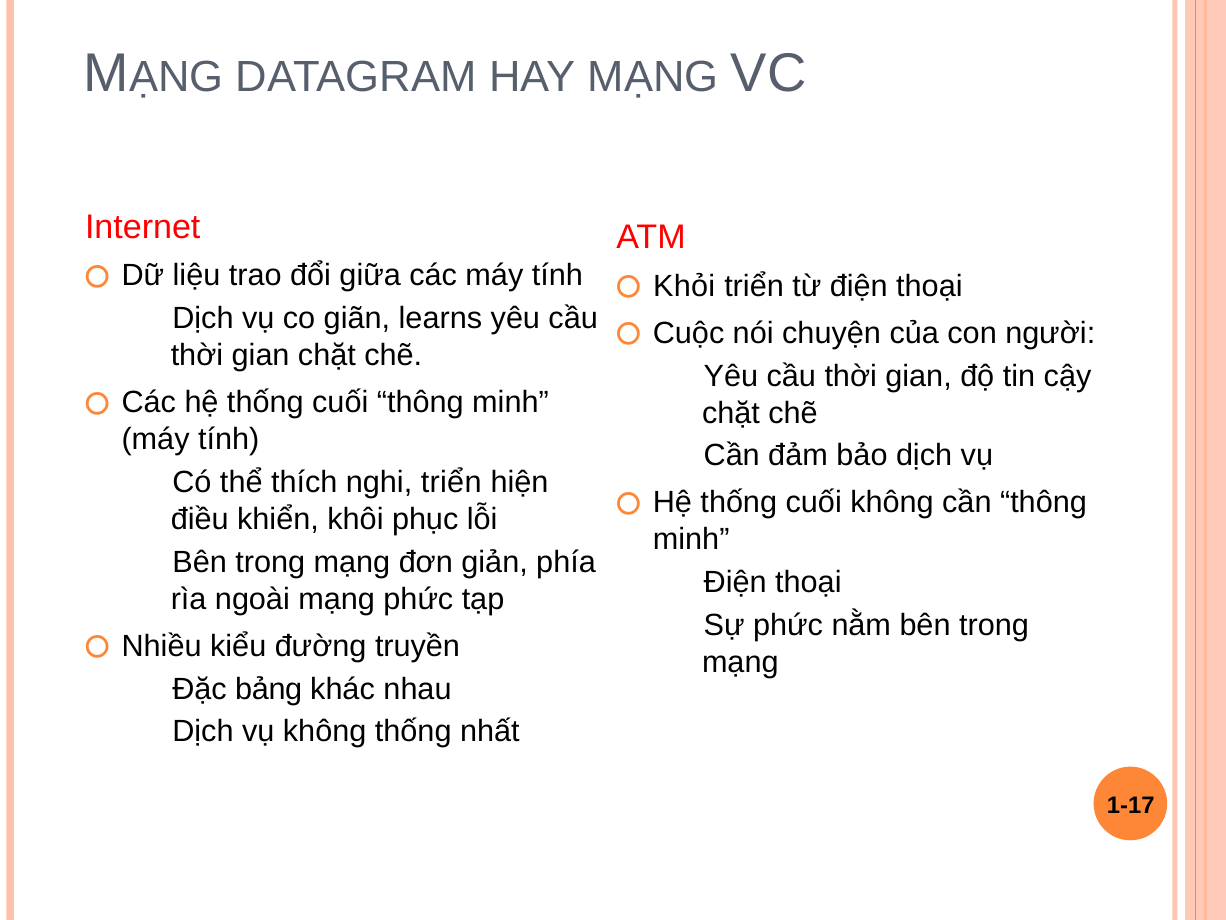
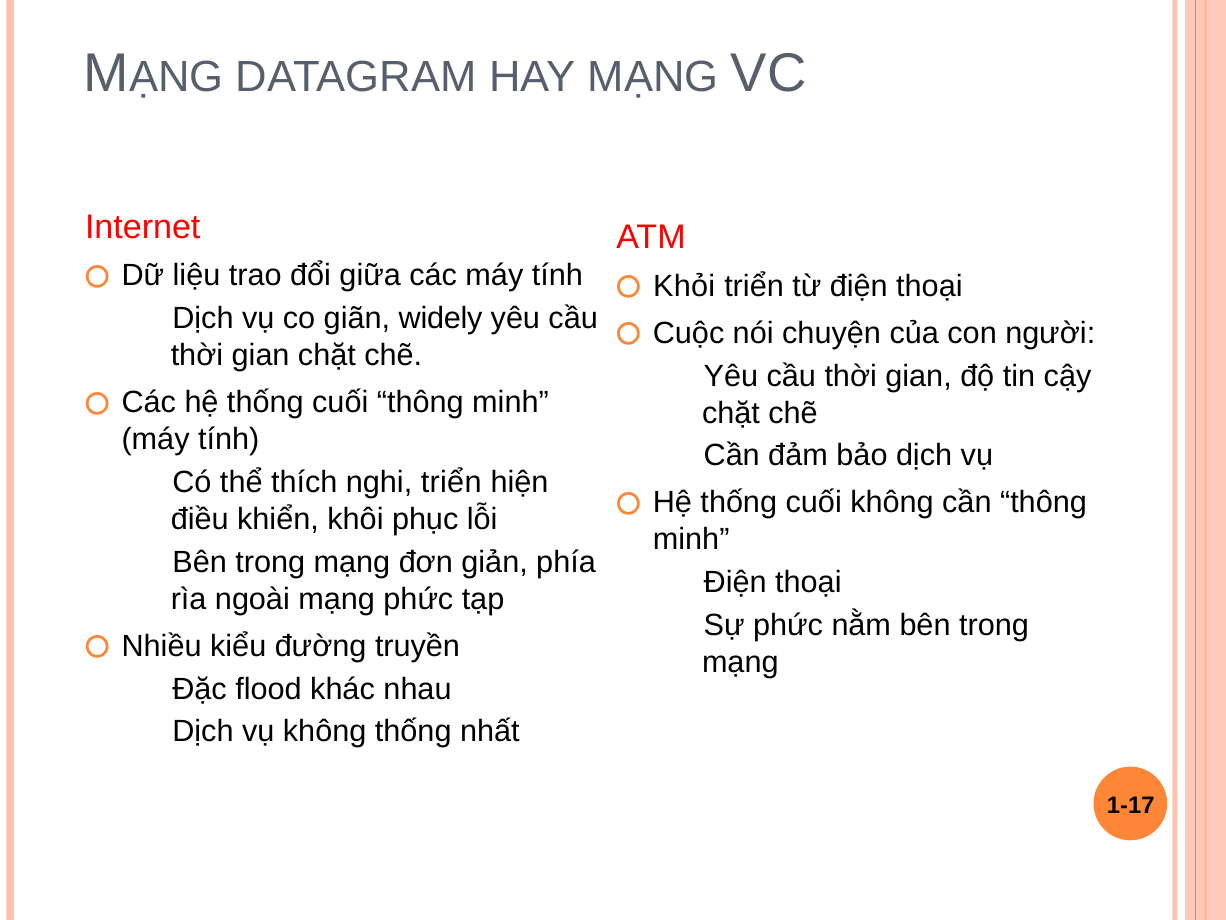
learns: learns -> widely (441, 319)
bảng: bảng -> flood (269, 689)
